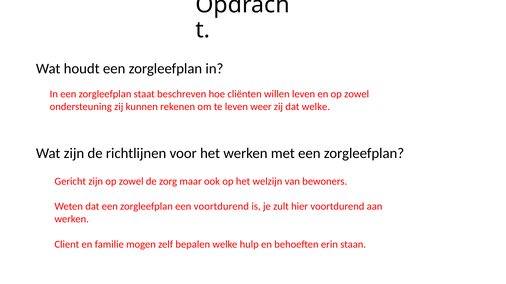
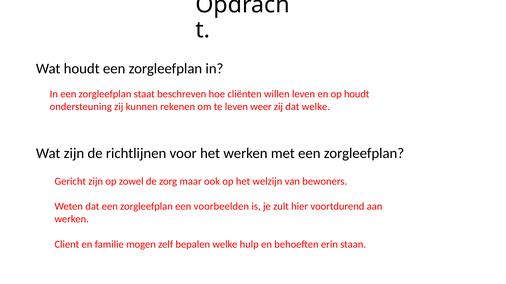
en op zowel: zowel -> houdt (357, 94)
een voortdurend: voortdurend -> voorbeelden (221, 207)
